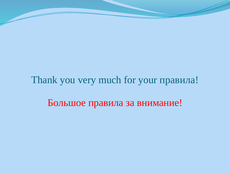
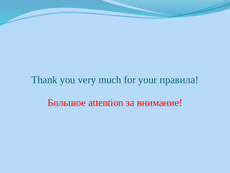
Большое правила: правила -> attention (106, 102)
